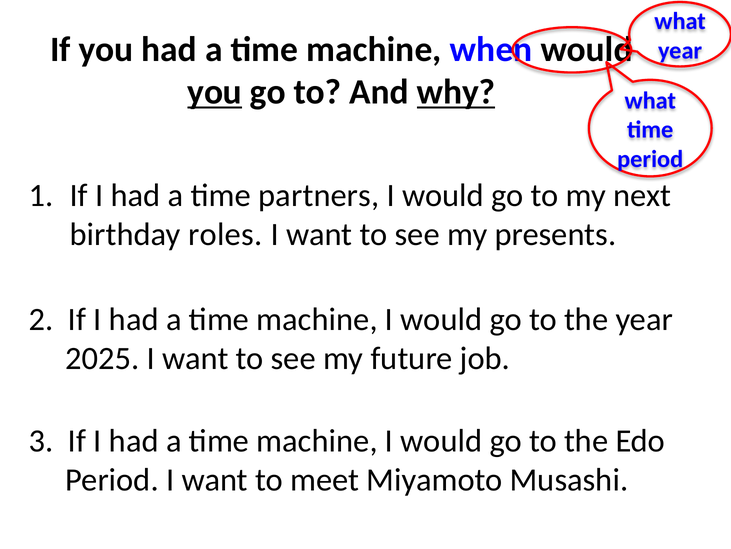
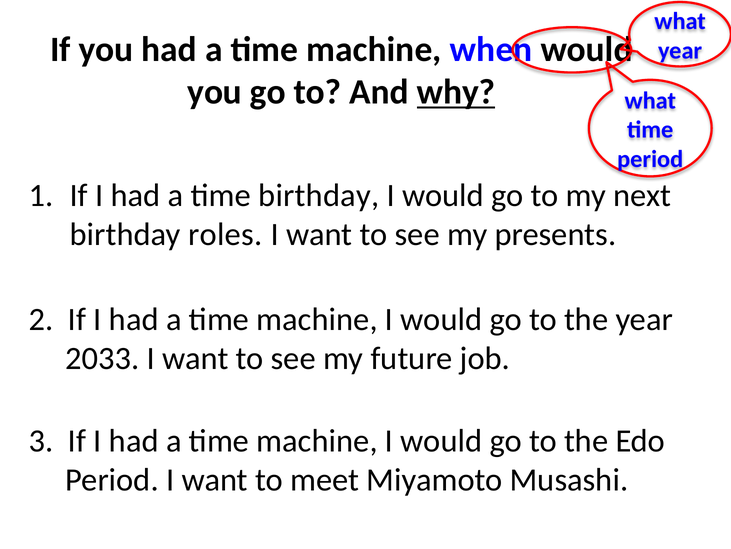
you underline: present -> none (215, 92)
time partners: partners -> birthday (319, 195)
2025: 2025 -> 2033 (102, 358)
